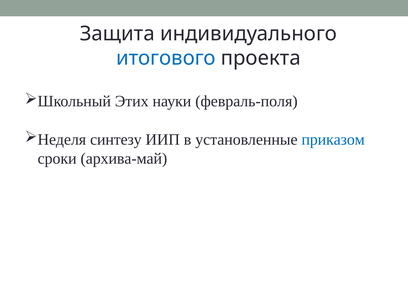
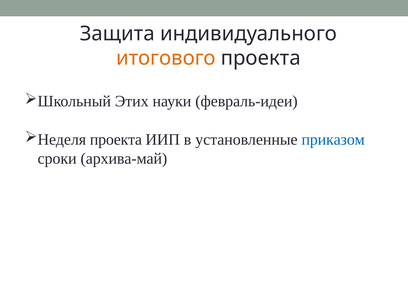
итогового colour: blue -> orange (166, 58)
февраль-поля: февраль-поля -> февраль-идеи (246, 101)
синтезу: синтезу -> проекта (116, 139)
